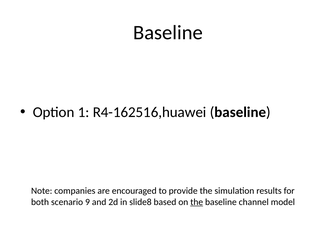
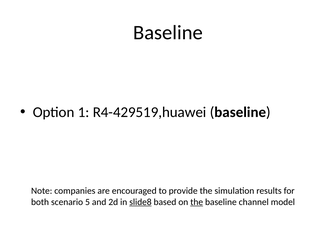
R4-162516,huawei: R4-162516,huawei -> R4-429519,huawei (150, 112)
9: 9 -> 5 (88, 202)
slide8 underline: none -> present (140, 202)
